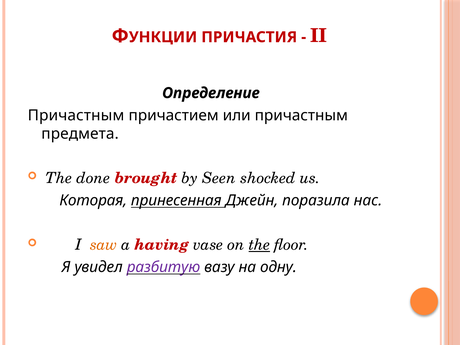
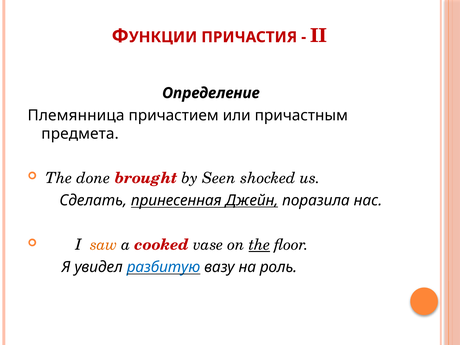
Причастным: Причастным -> Племянница (76, 115)
Которая: Которая -> Сделать (93, 200)
Джейн underline: none -> present (252, 200)
having: having -> cooked (162, 245)
разбитую colour: purple -> blue (164, 267)
одну: одну -> роль (278, 267)
